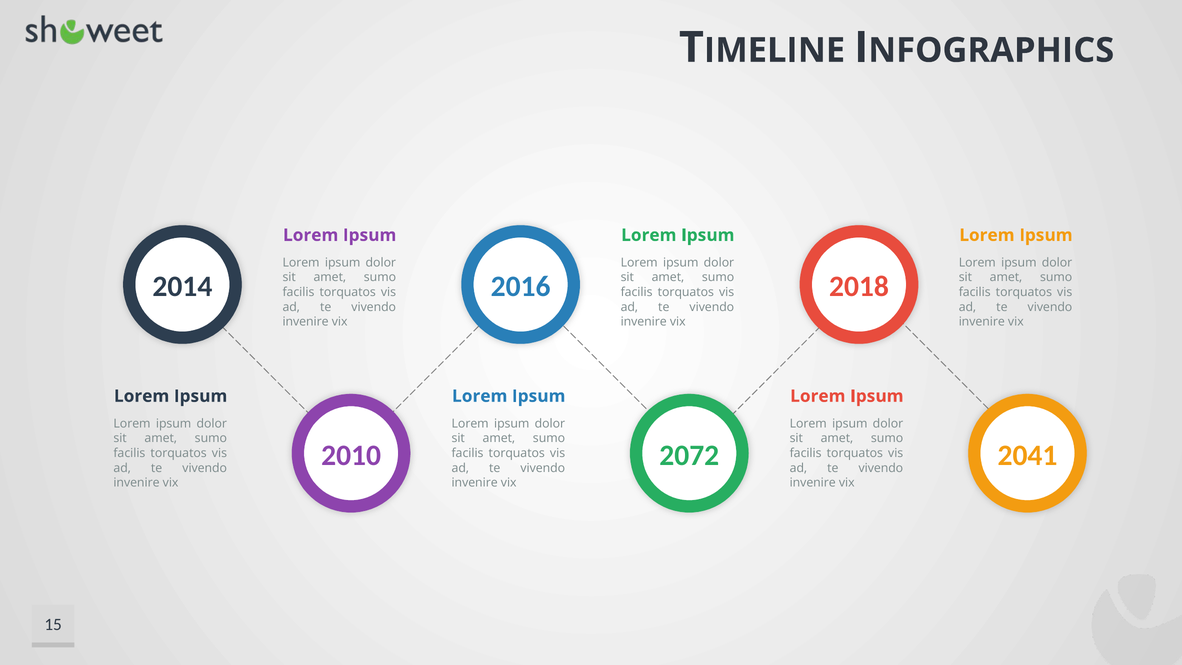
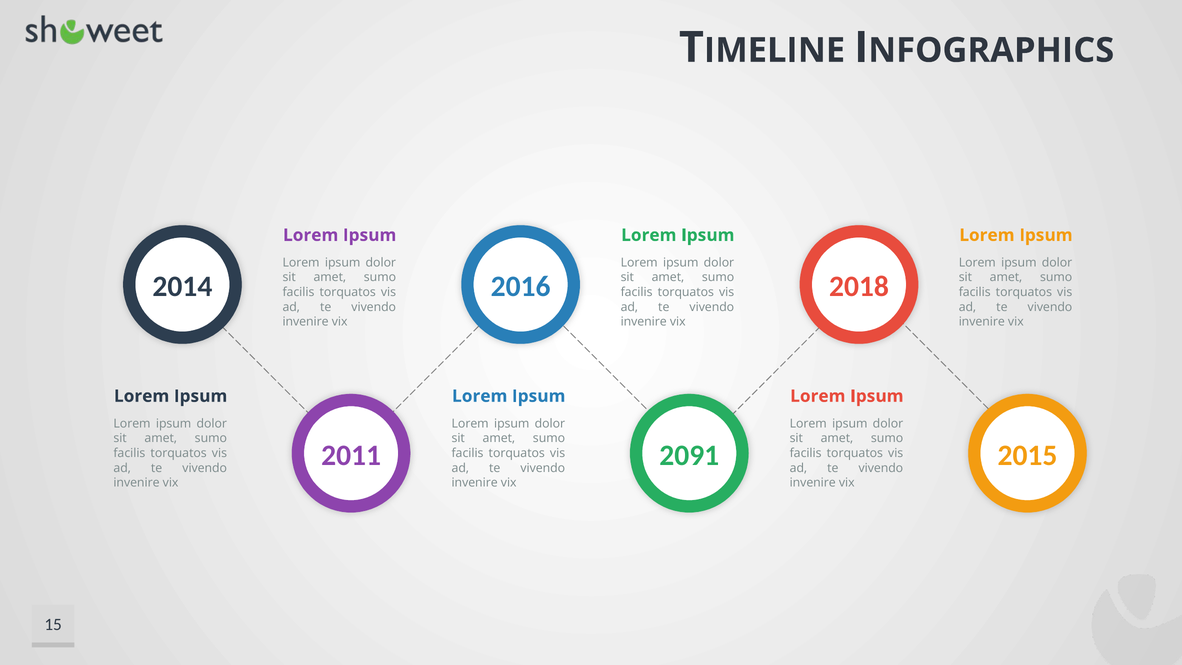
2010: 2010 -> 2011 (351, 455)
2072: 2072 -> 2091 (689, 455)
2041: 2041 -> 2015 (1027, 455)
